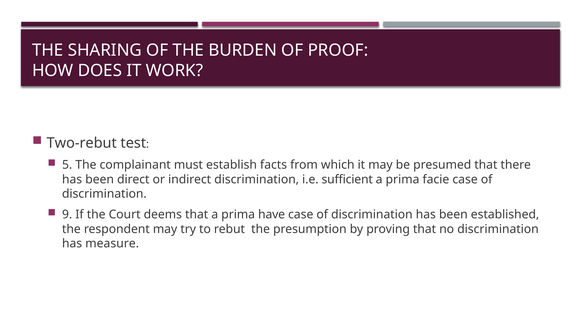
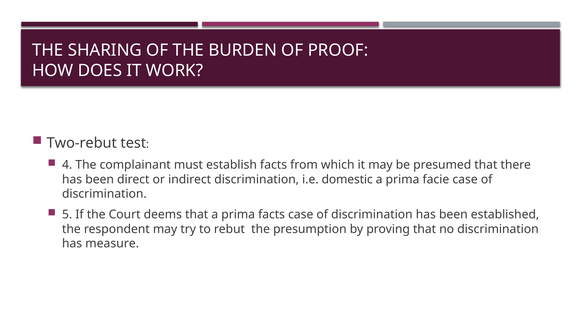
5: 5 -> 4 (67, 165)
sufficient: sufficient -> domestic (347, 179)
9: 9 -> 5 (67, 214)
prima have: have -> facts (272, 214)
